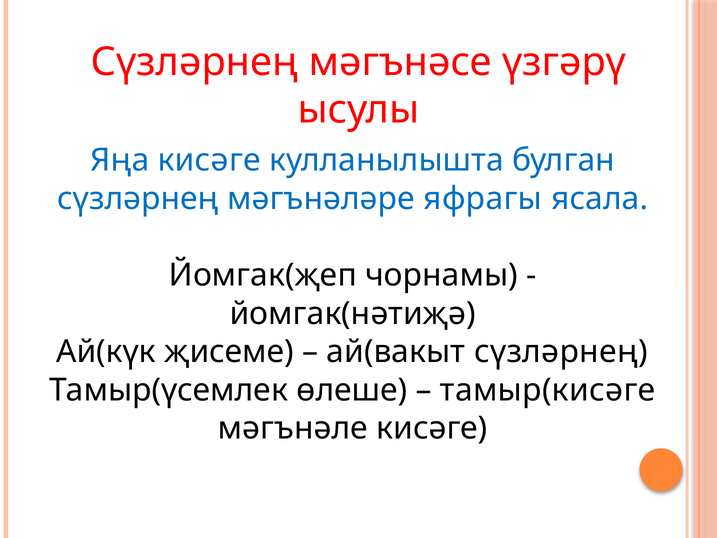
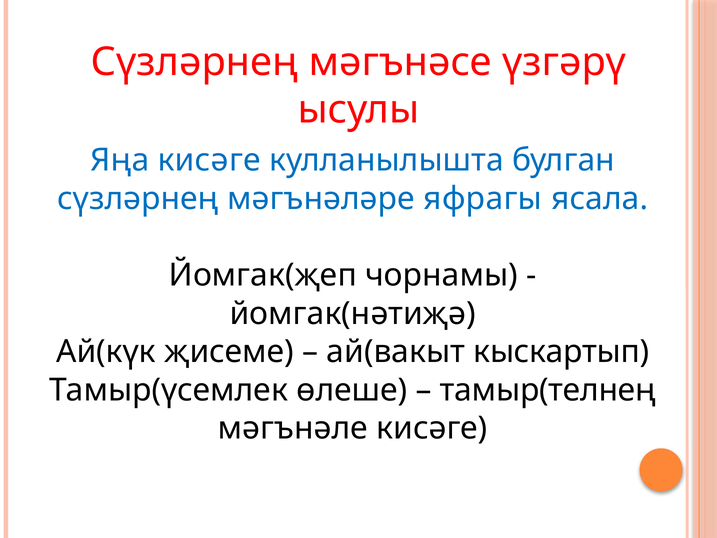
ай(вакыт сүзләрнең: сүзләрнең -> кыскартып (561, 352)
тамыр(кисәге: тамыр(кисәге -> тамыр(телнең (548, 390)
